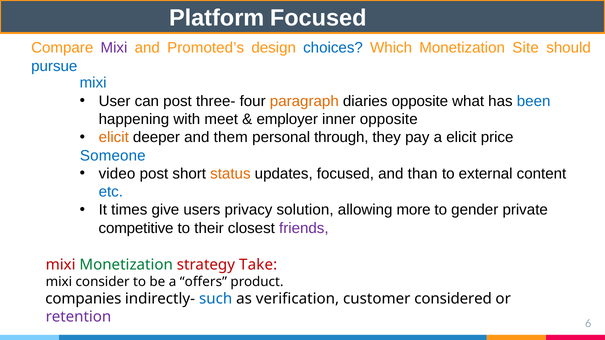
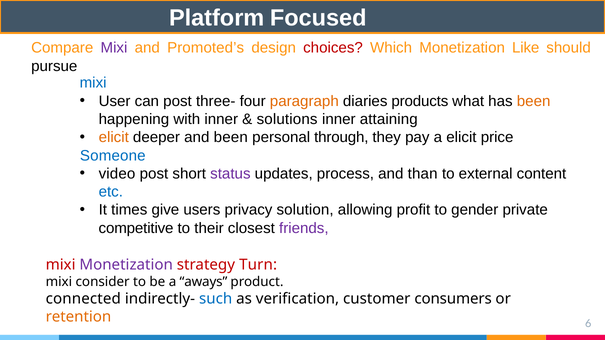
choices colour: blue -> red (333, 48)
Site: Site -> Like (526, 48)
pursue colour: blue -> black (54, 66)
diaries opposite: opposite -> products (420, 101)
been colour: blue -> orange (534, 101)
with meet: meet -> inner (221, 119)
employer: employer -> solutions (287, 119)
inner opposite: opposite -> attaining (389, 119)
and them: them -> been (231, 138)
status colour: orange -> purple (230, 174)
updates focused: focused -> process (345, 174)
more: more -> profit (413, 210)
Monetization colour: green -> purple (126, 265)
Take: Take -> Turn (258, 265)
offers: offers -> aways (203, 282)
companies: companies -> connected (83, 299)
considered: considered -> consumers (453, 299)
retention colour: purple -> orange (78, 317)
